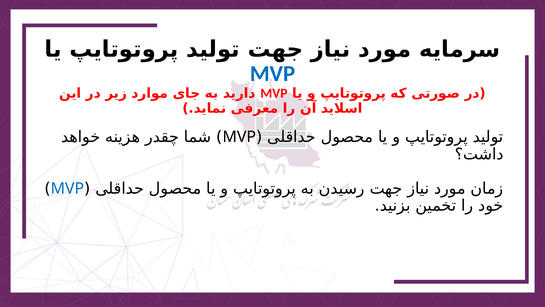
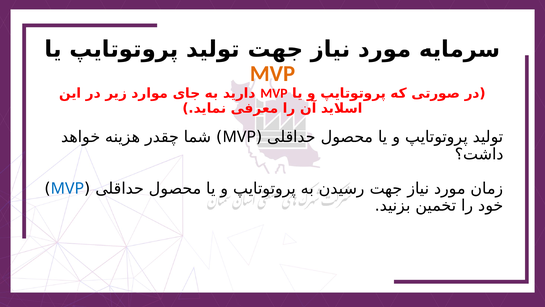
MVP colour: blue -> orange (272, 74)
